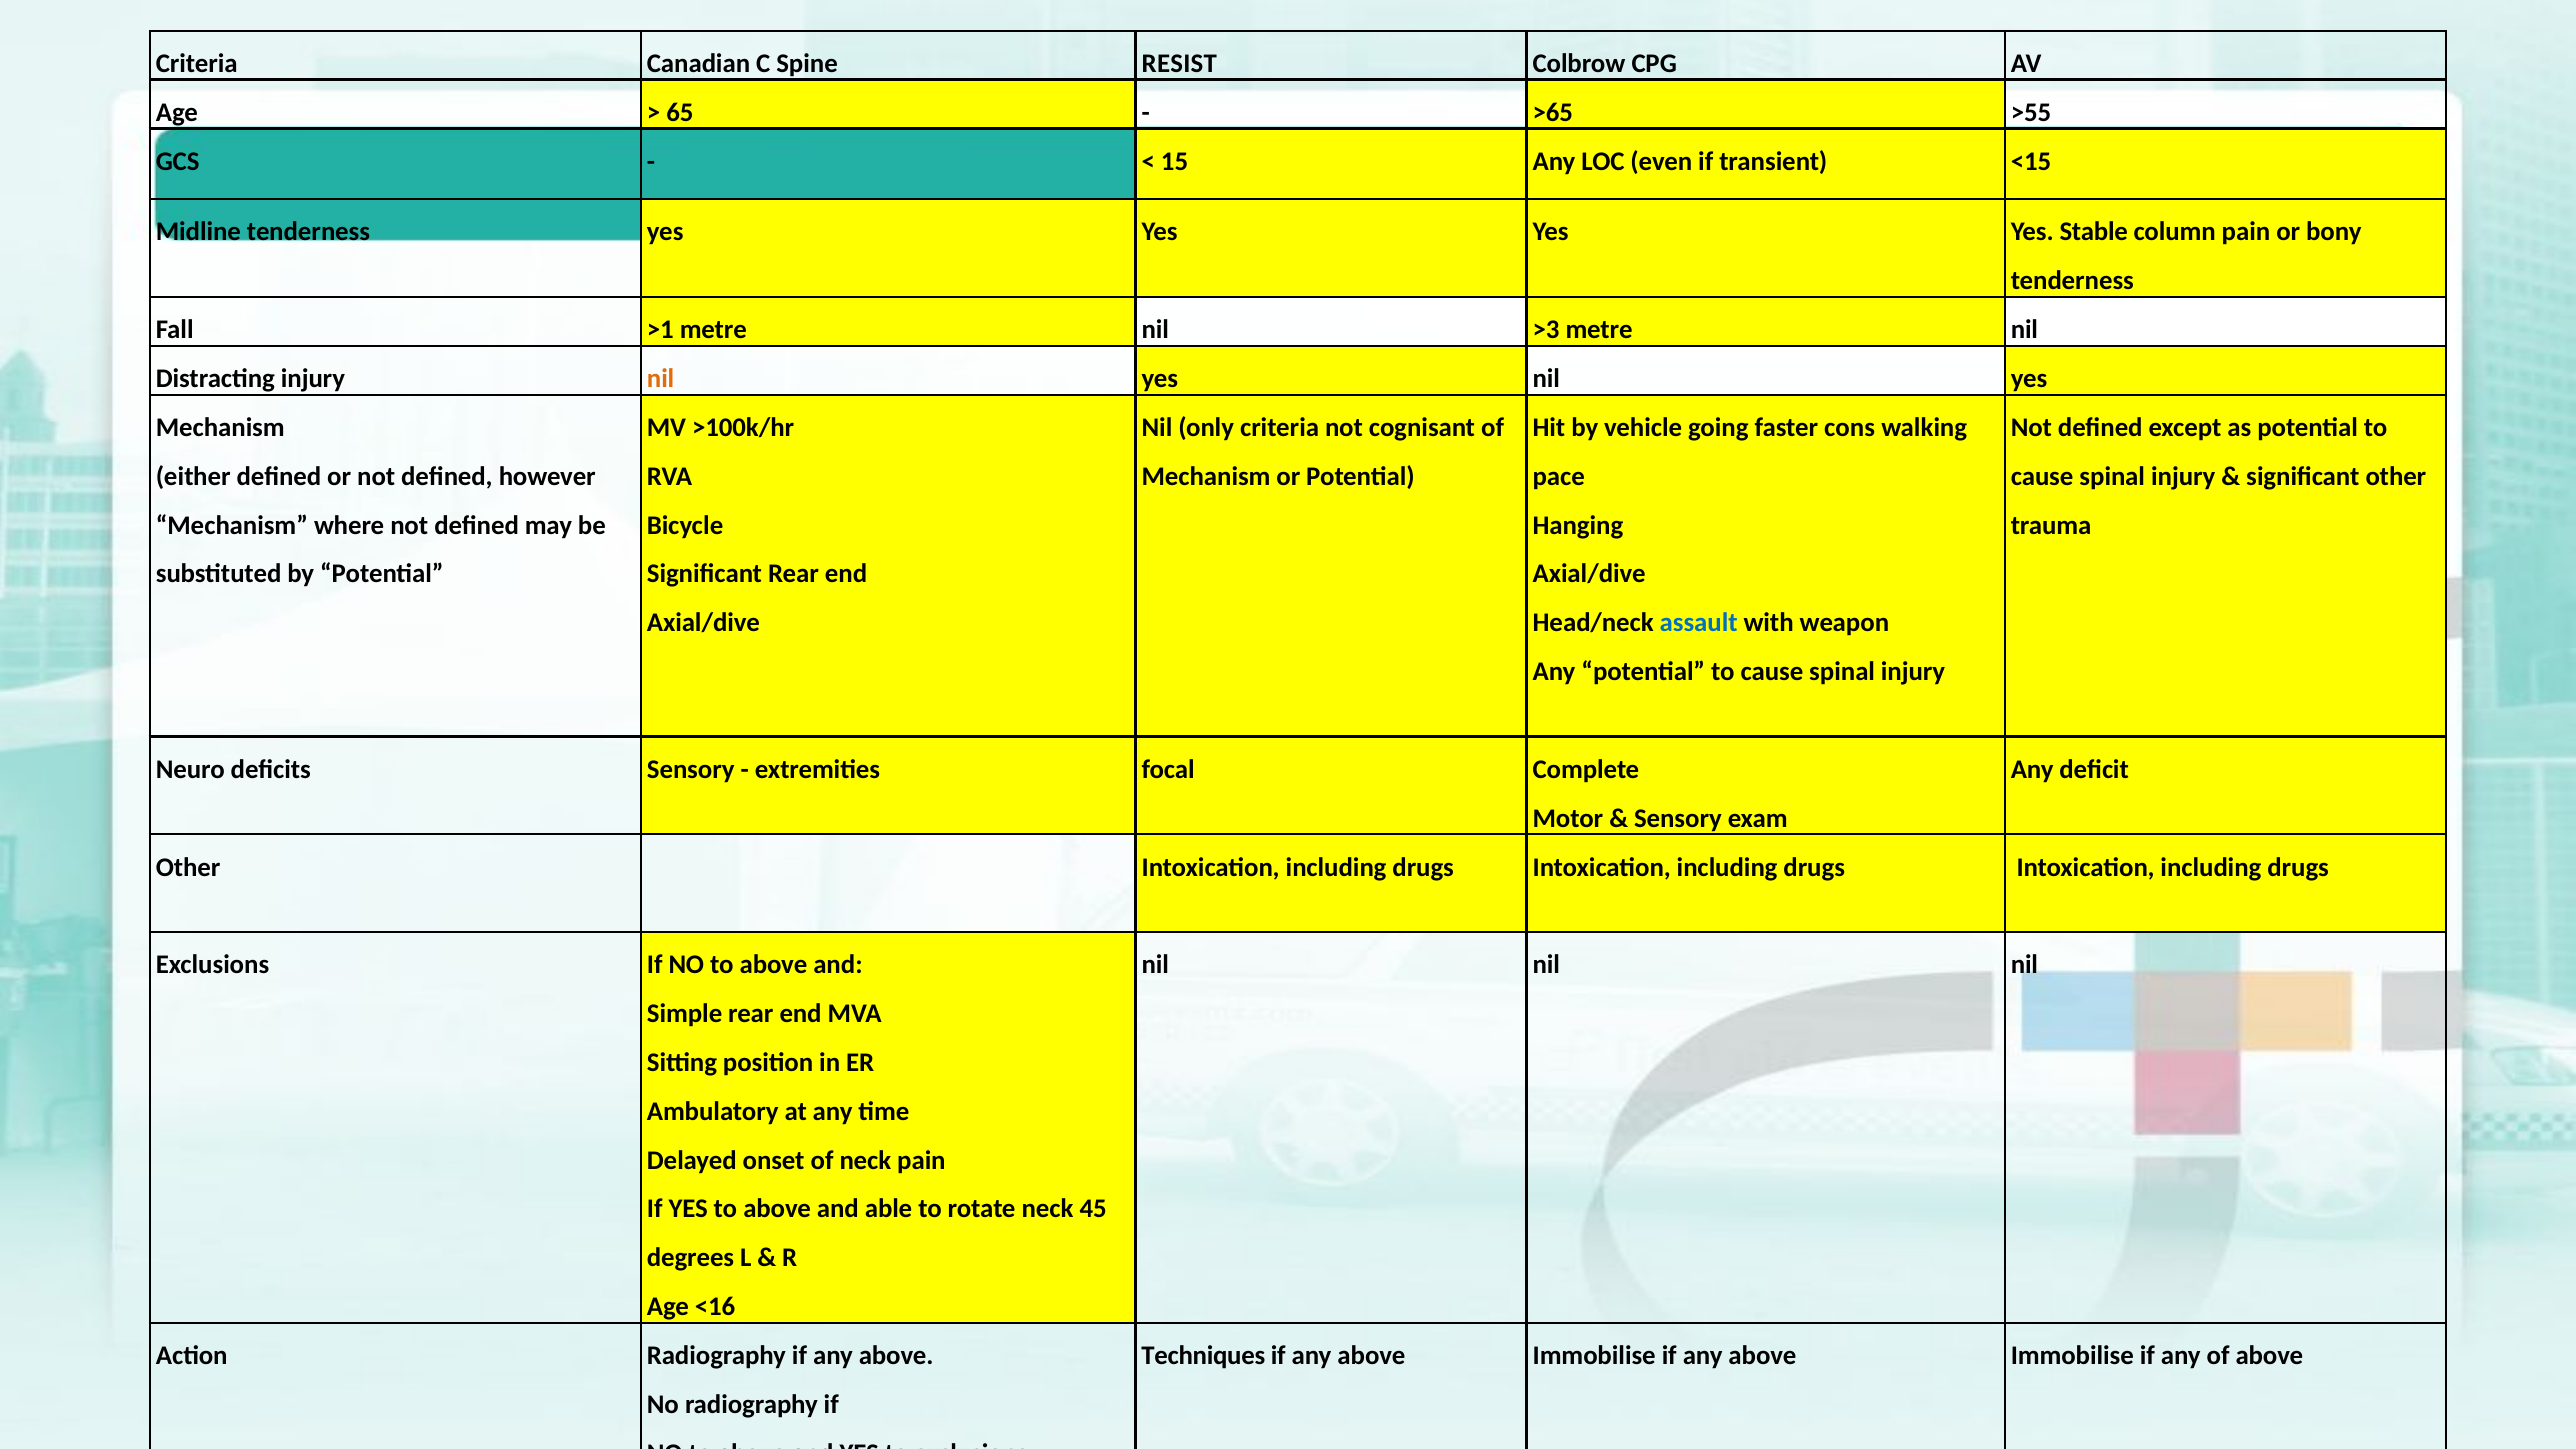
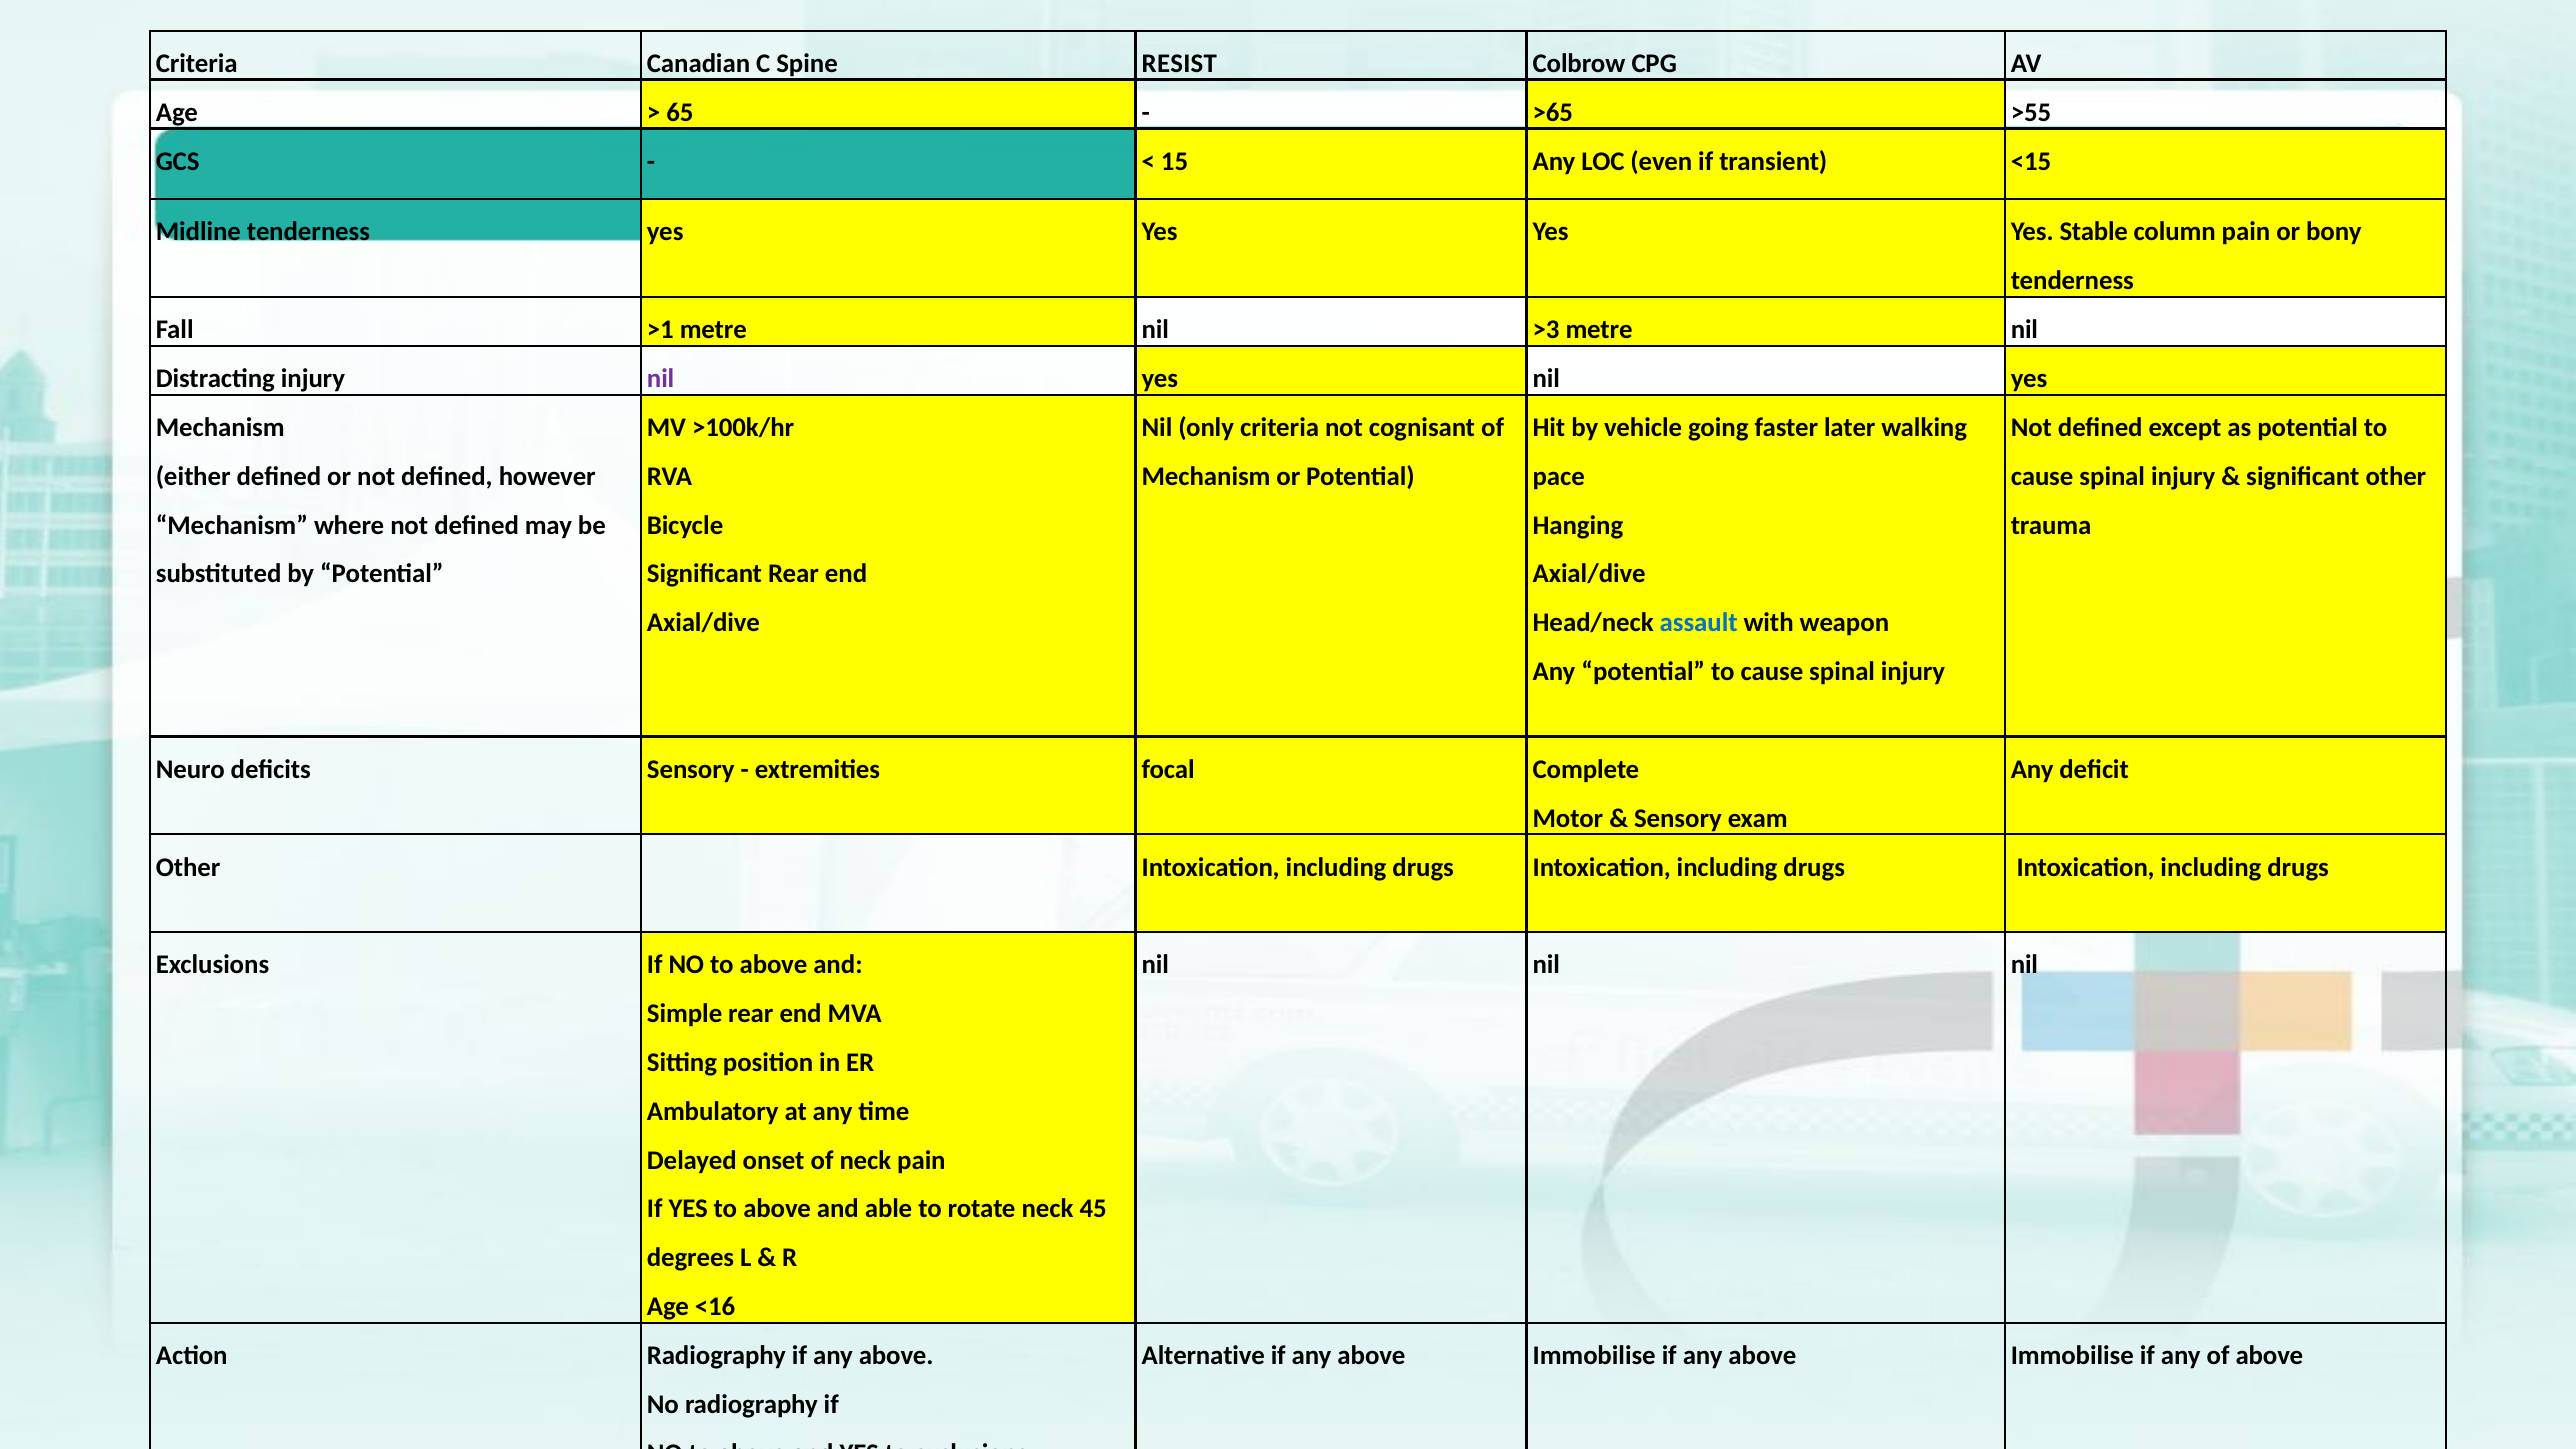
nil colour: orange -> purple (661, 379)
cons: cons -> later (1850, 428)
Techniques: Techniques -> Alternative (1203, 1356)
